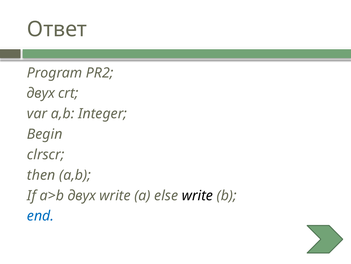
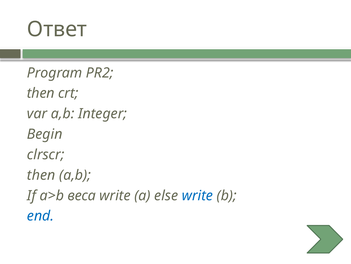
двух: двух -> then (41, 93)
a>b двух: двух -> веса (82, 195)
write colour: black -> blue (197, 195)
